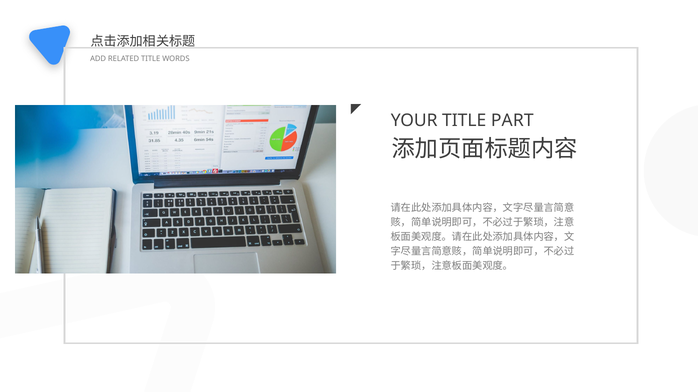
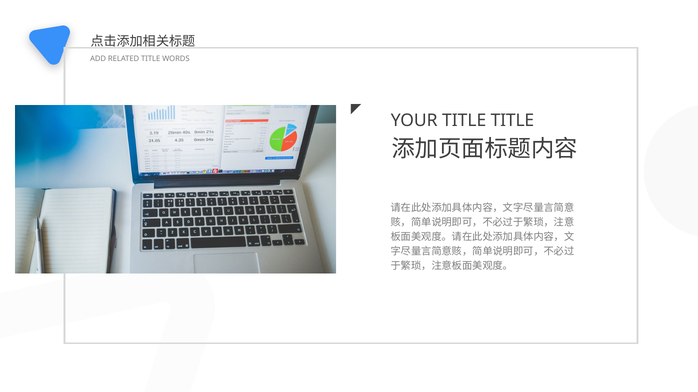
TITLE PART: PART -> TITLE (512, 121)
